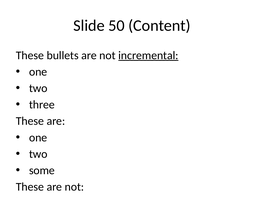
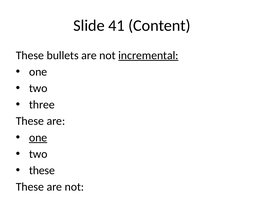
50: 50 -> 41 (116, 26)
one underline: none -> present (38, 138)
some: some -> these (42, 170)
